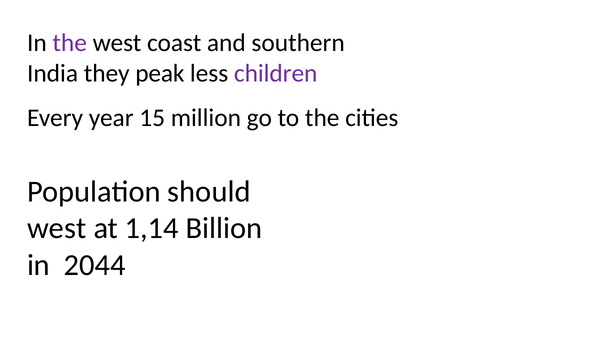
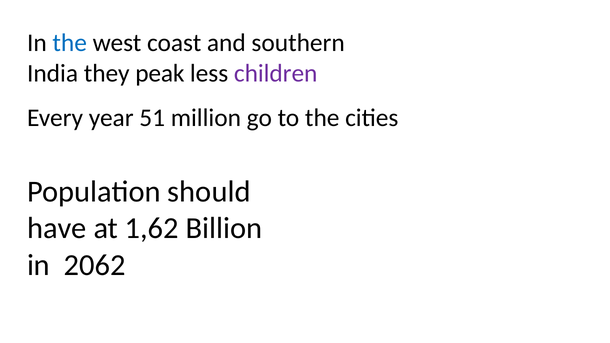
the colour: purple -> blue (70, 43)
15: 15 -> 51 (152, 118)
west: west -> have (57, 228)
1,14: 1,14 -> 1,62 (152, 228)
2044: 2044 -> 2062 (95, 265)
